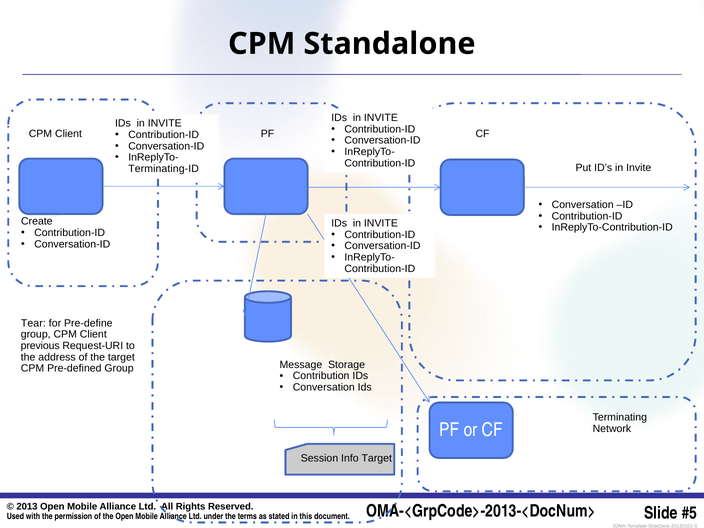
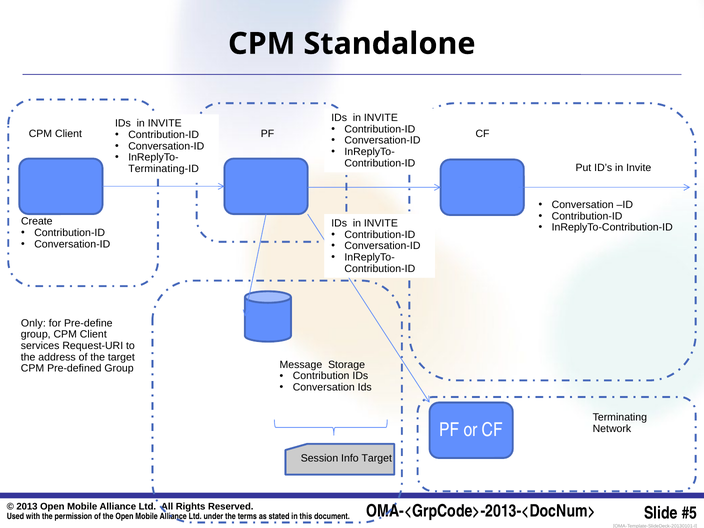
Tear: Tear -> Only (33, 323)
previous: previous -> services (40, 346)
